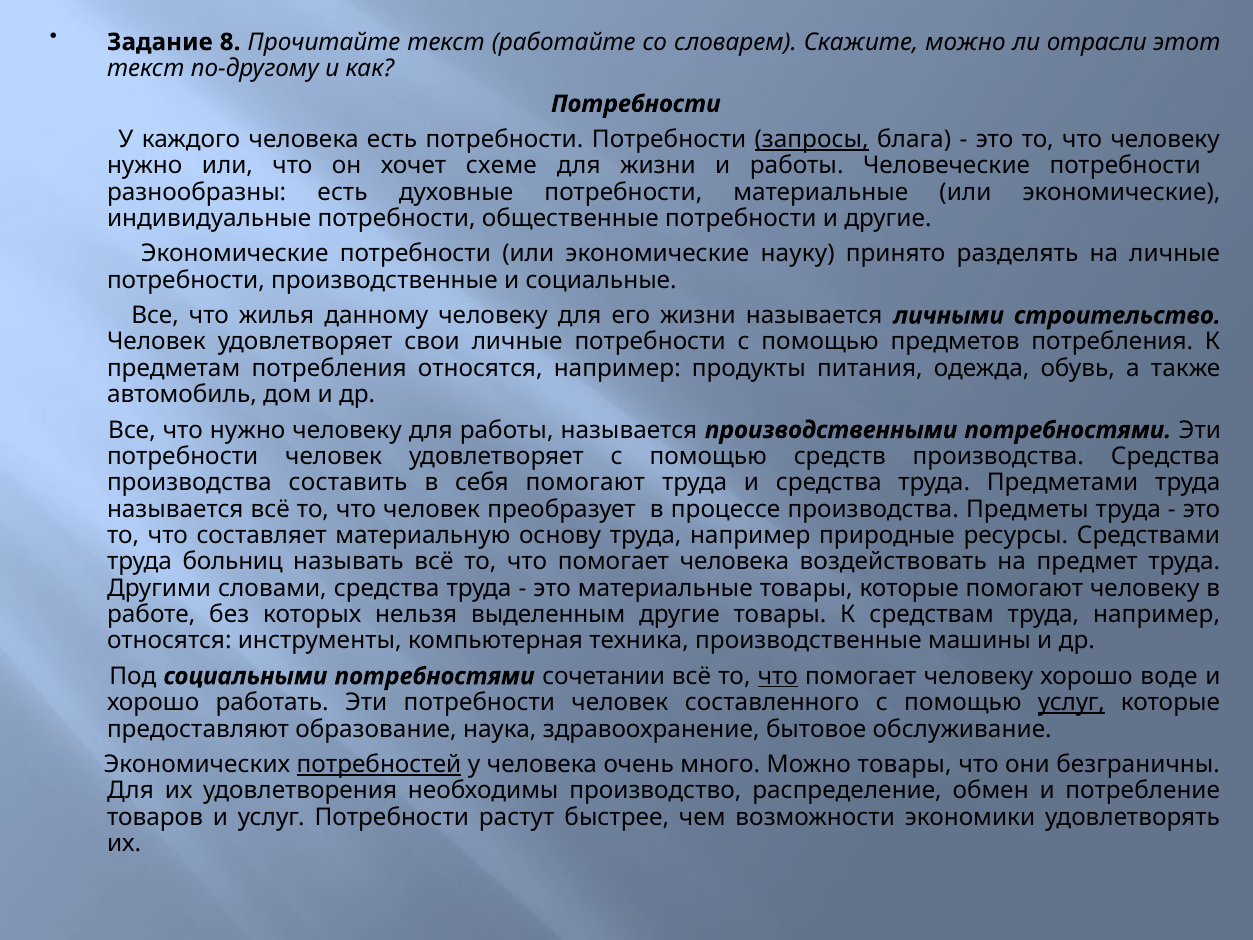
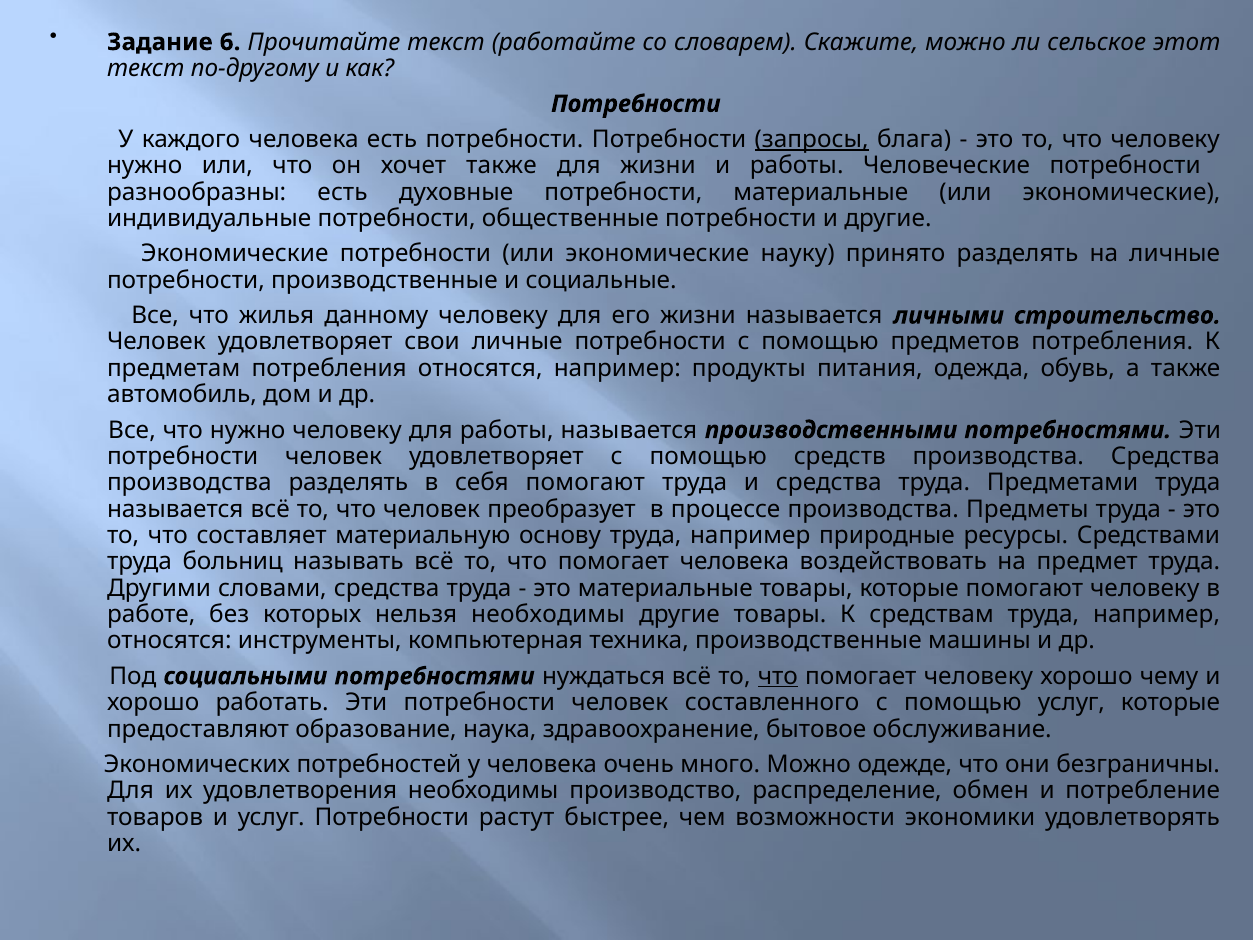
8: 8 -> 6 (230, 42)
отрасли: отрасли -> сельское (1097, 42)
хочет схеме: схеме -> также (501, 166)
производства составить: составить -> разделять (348, 483)
нельзя выделенным: выделенным -> необходимы (548, 614)
сочетании: сочетании -> нуждаться (604, 676)
воде: воде -> чему (1169, 676)
услуг underline: present -> none (1071, 702)
потребностей underline: present -> none (379, 764)
Можно товары: товары -> одежде (905, 764)
